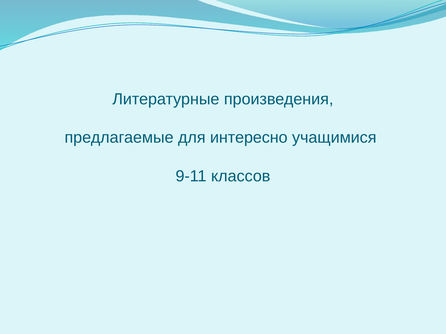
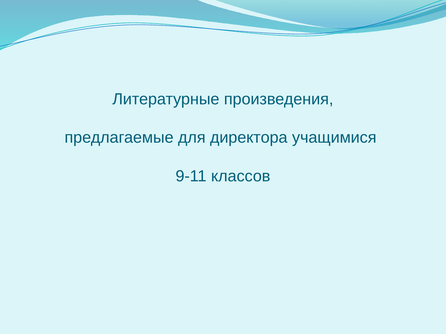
интересно: интересно -> директора (249, 138)
